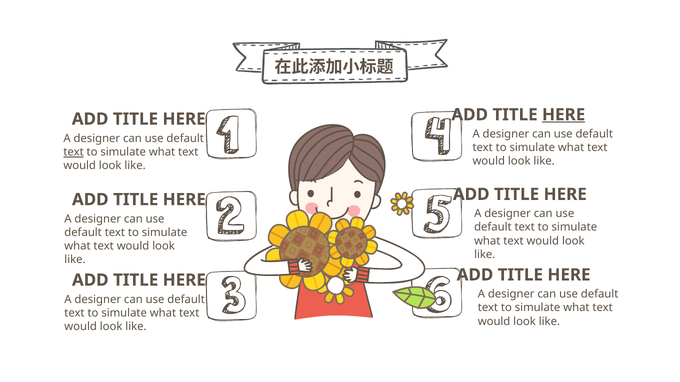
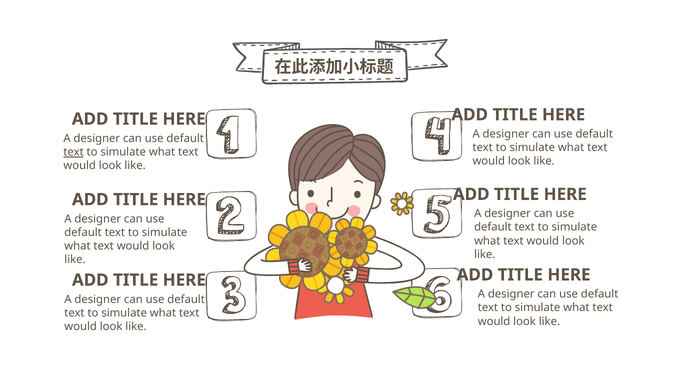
HERE underline: present -> none (564, 115)
